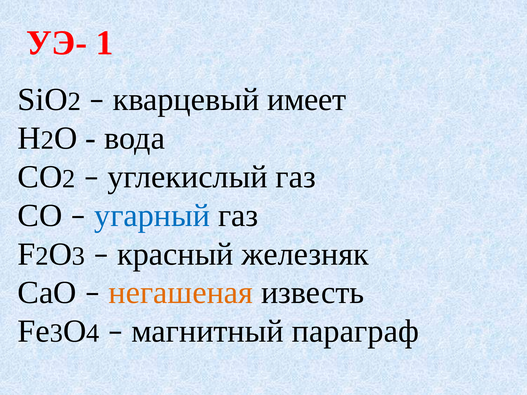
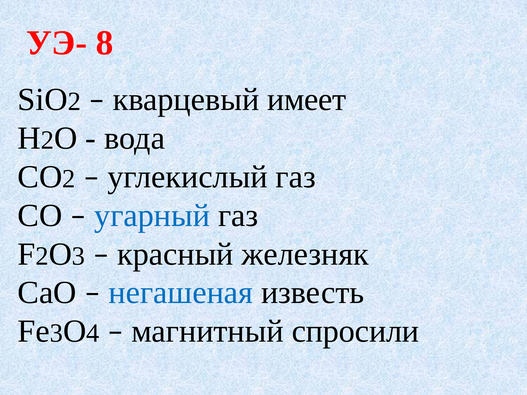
1: 1 -> 8 (105, 43)
негашеная colour: orange -> blue (181, 293)
параграф: параграф -> спросили (356, 331)
